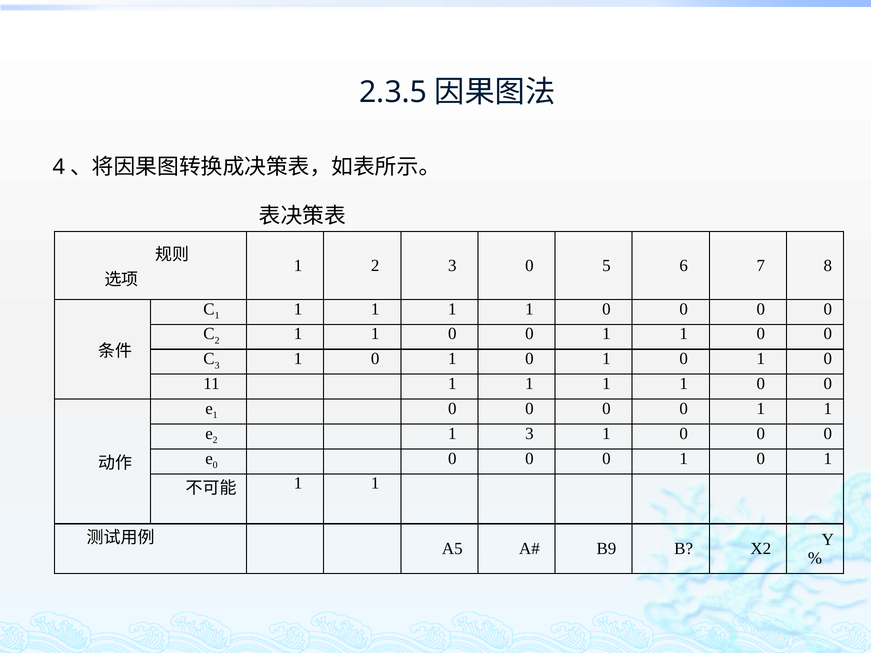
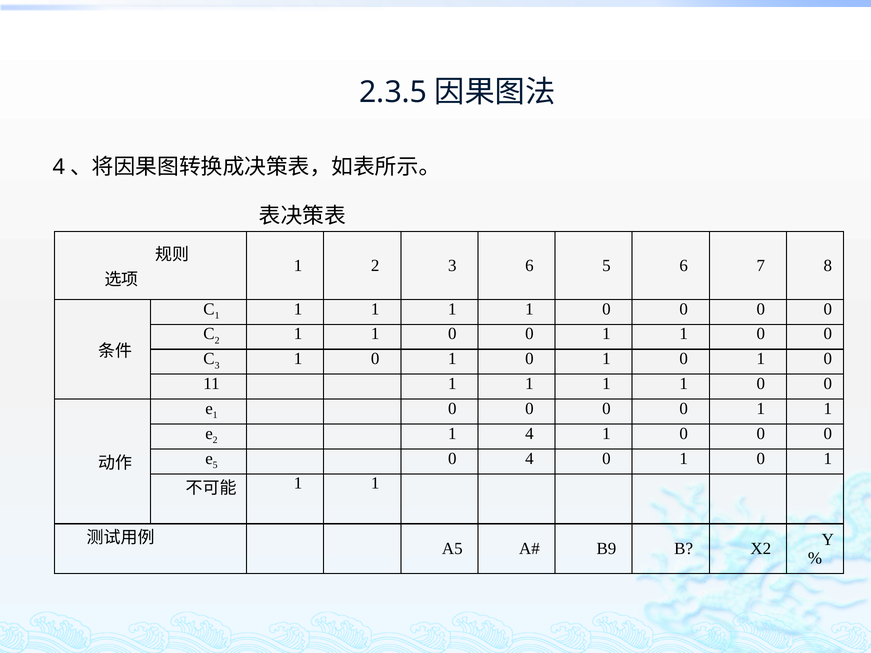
3 0: 0 -> 6 (529, 266)
1 3: 3 -> 4 (529, 434)
0: 0 -> 5 (215, 465)
0: 0 -> 4 (529, 459)
